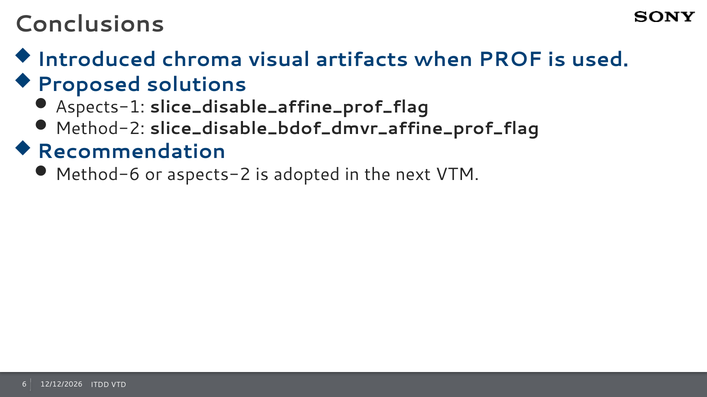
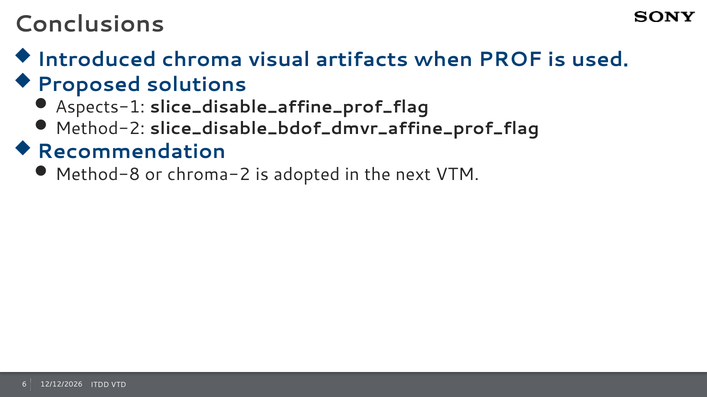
Method-6: Method-6 -> Method-8 (98, 174)
aspects-2: aspects-2 -> chroma-2 (209, 174)
